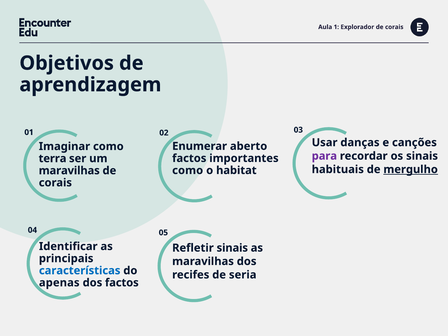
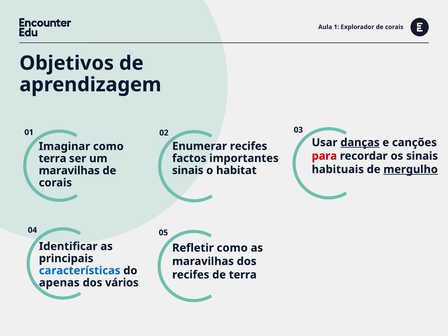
danças underline: none -> present (360, 143)
Enumerar aberto: aberto -> recifes (249, 146)
para colour: purple -> red (324, 156)
como: como -> sinais (188, 170)
Refletir sinais: sinais -> como (232, 248)
de seria: seria -> terra (243, 275)
dos factos: factos -> vários (122, 283)
